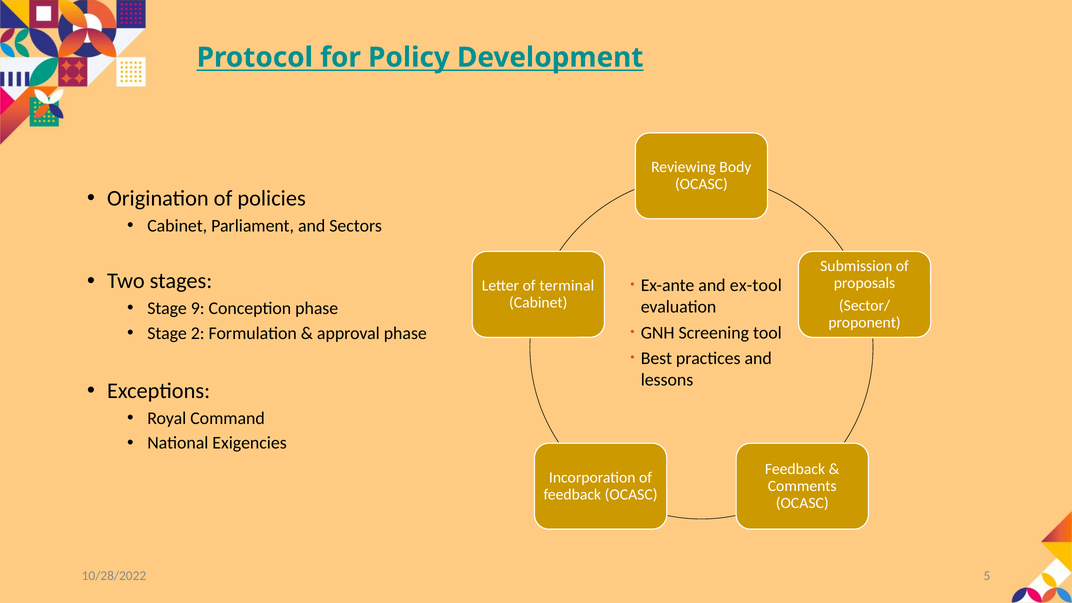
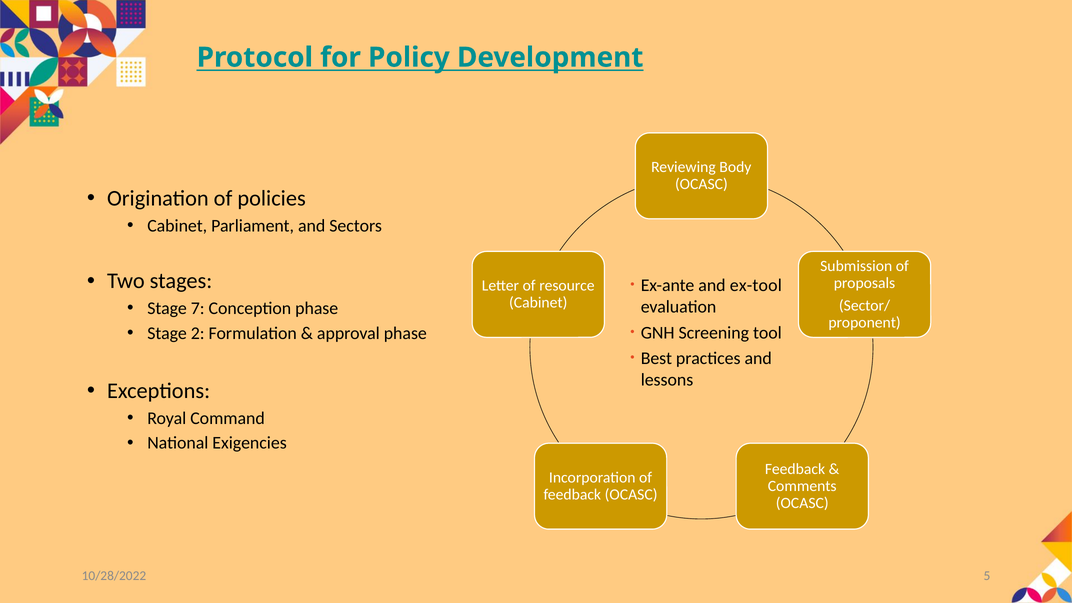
terminal: terminal -> resource (567, 286)
9: 9 -> 7 (198, 308)
